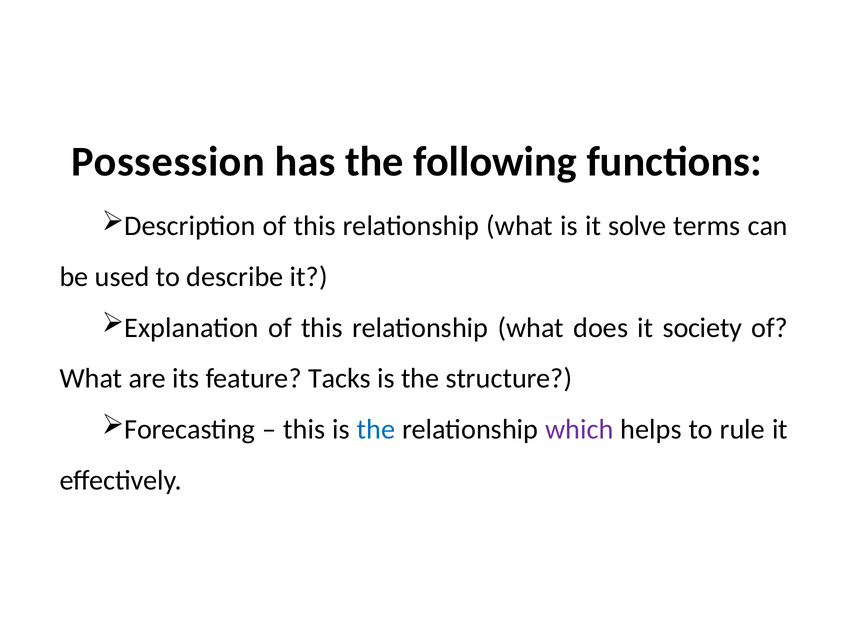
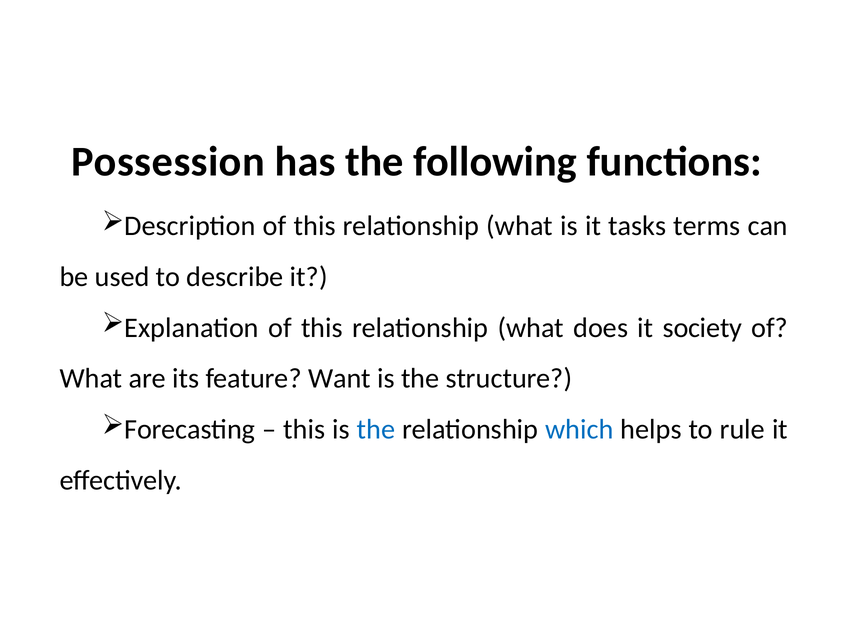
solve: solve -> tasks (637, 226)
Tacks: Tacks -> Want (339, 379)
which colour: purple -> blue (579, 429)
